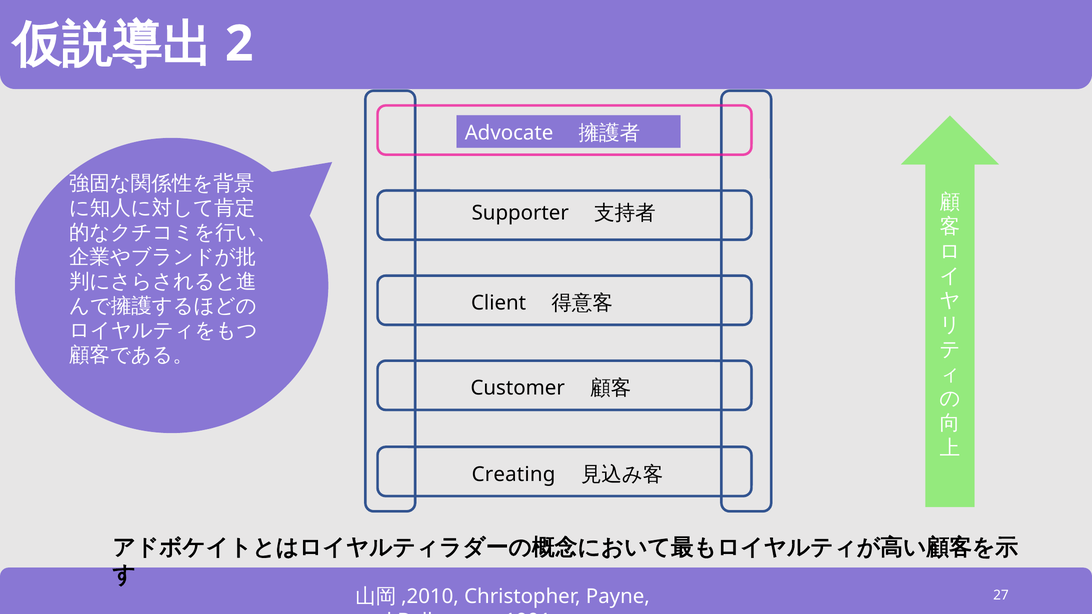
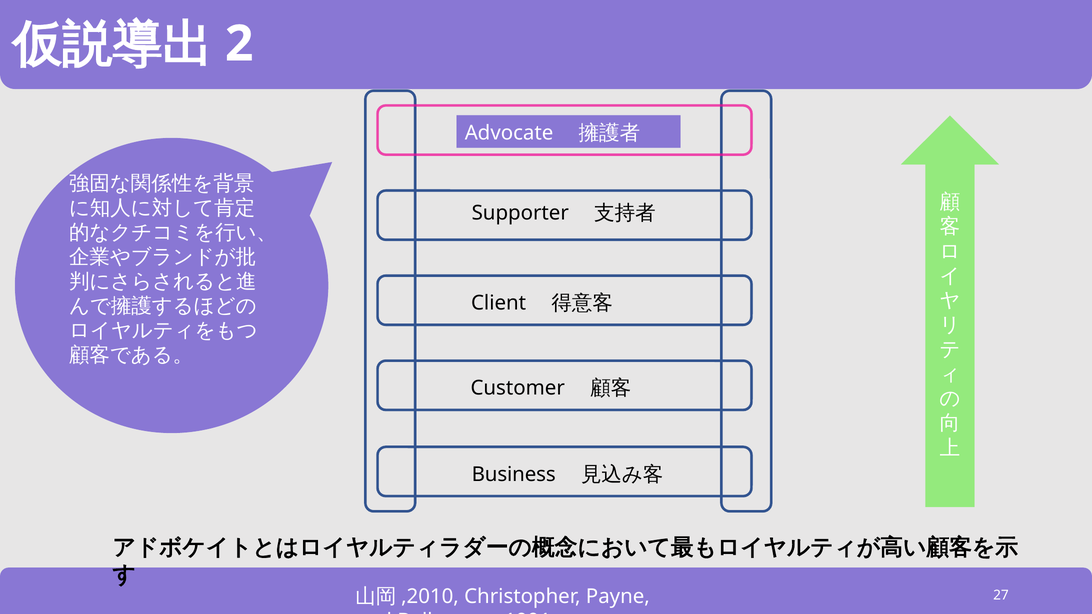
Creating: Creating -> Business (514, 475)
